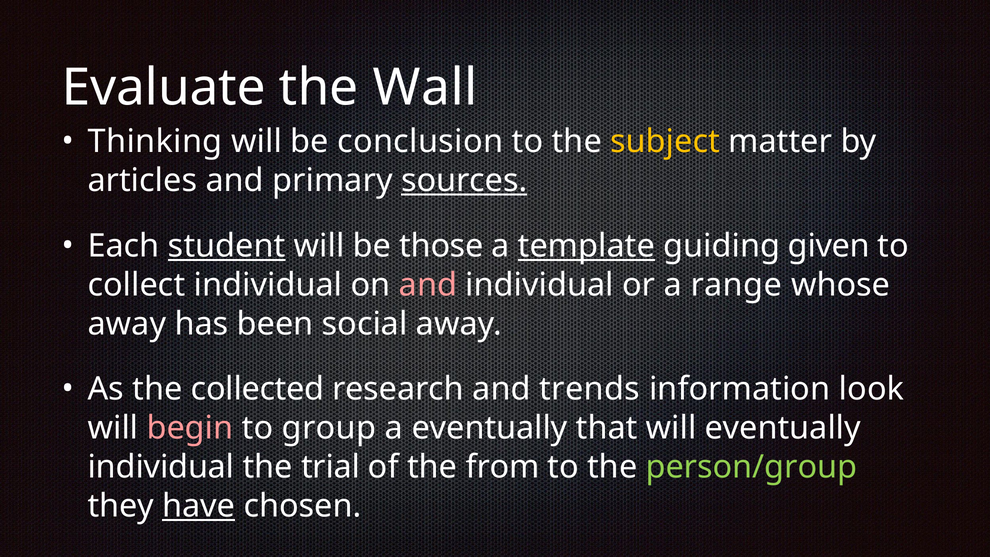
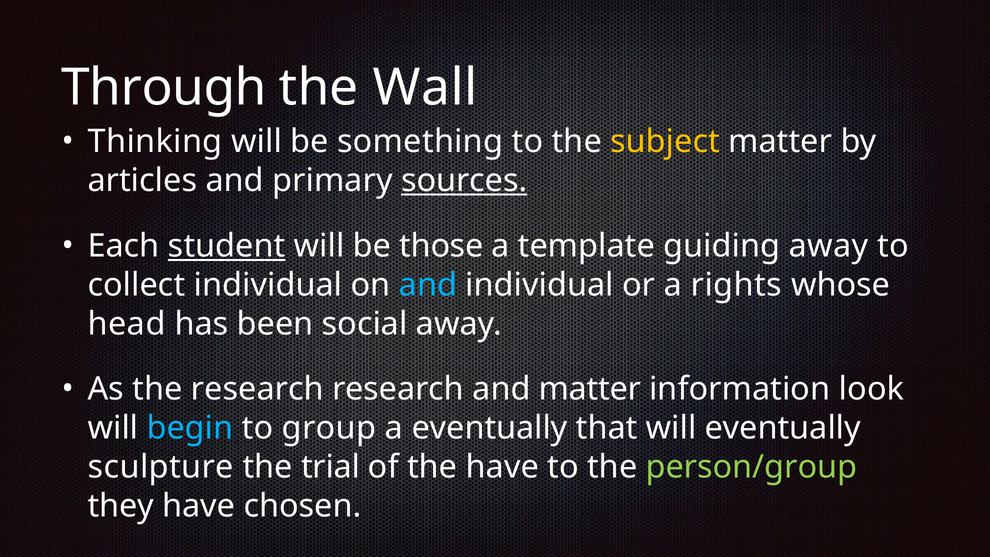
Evaluate: Evaluate -> Through (164, 88)
conclusion: conclusion -> something (420, 141)
template underline: present -> none (586, 246)
guiding given: given -> away (829, 246)
and colour: pink -> light blue (428, 285)
range: range -> rights (736, 285)
away: away -> head (127, 324)
the collected: collected -> research (257, 389)
and trends: trends -> matter (590, 389)
begin colour: pink -> light blue (190, 428)
individual: individual -> sculpture (161, 467)
the from: from -> have (502, 467)
have underline: present -> none (199, 506)
